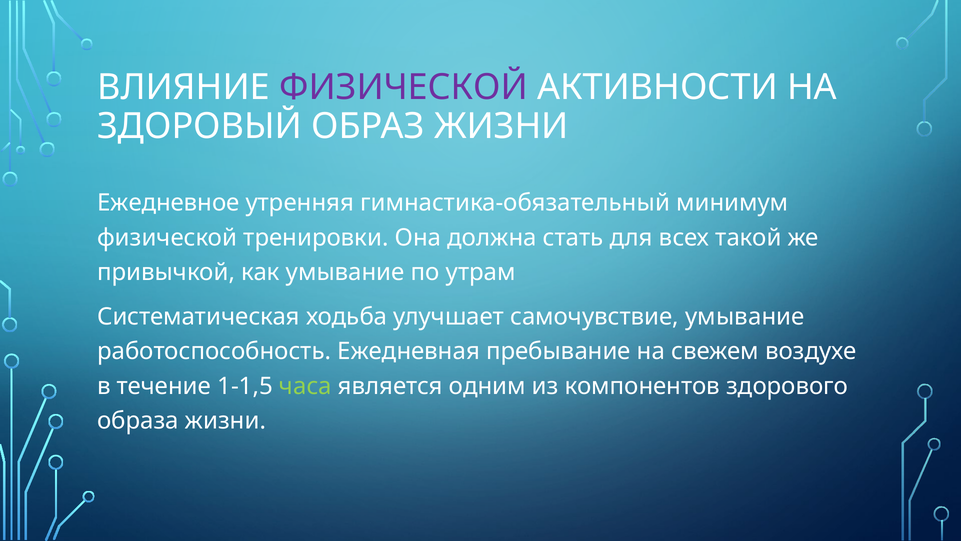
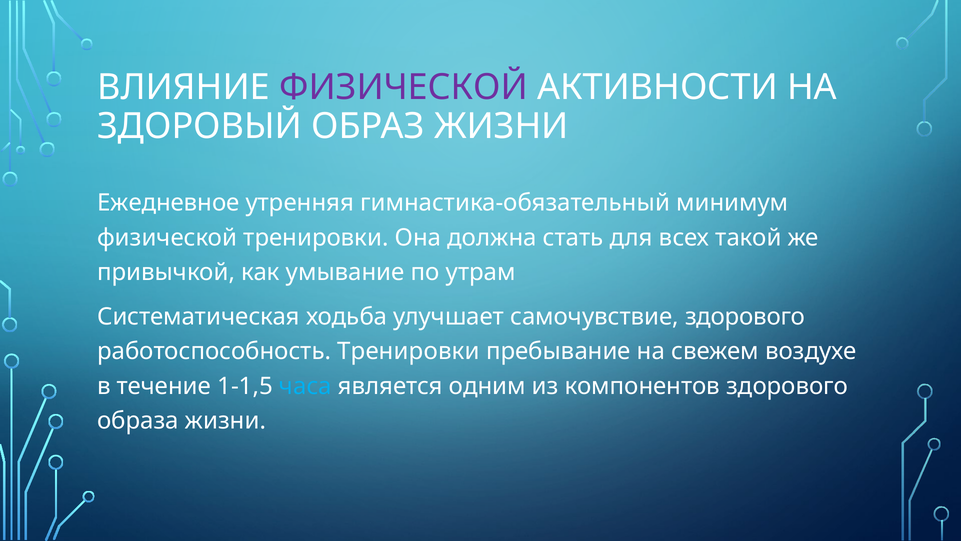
самочувствие умывание: умывание -> здорового (745, 317)
работоспособность Ежедневная: Ежедневная -> Тренировки (408, 351)
часа colour: light green -> light blue (305, 386)
